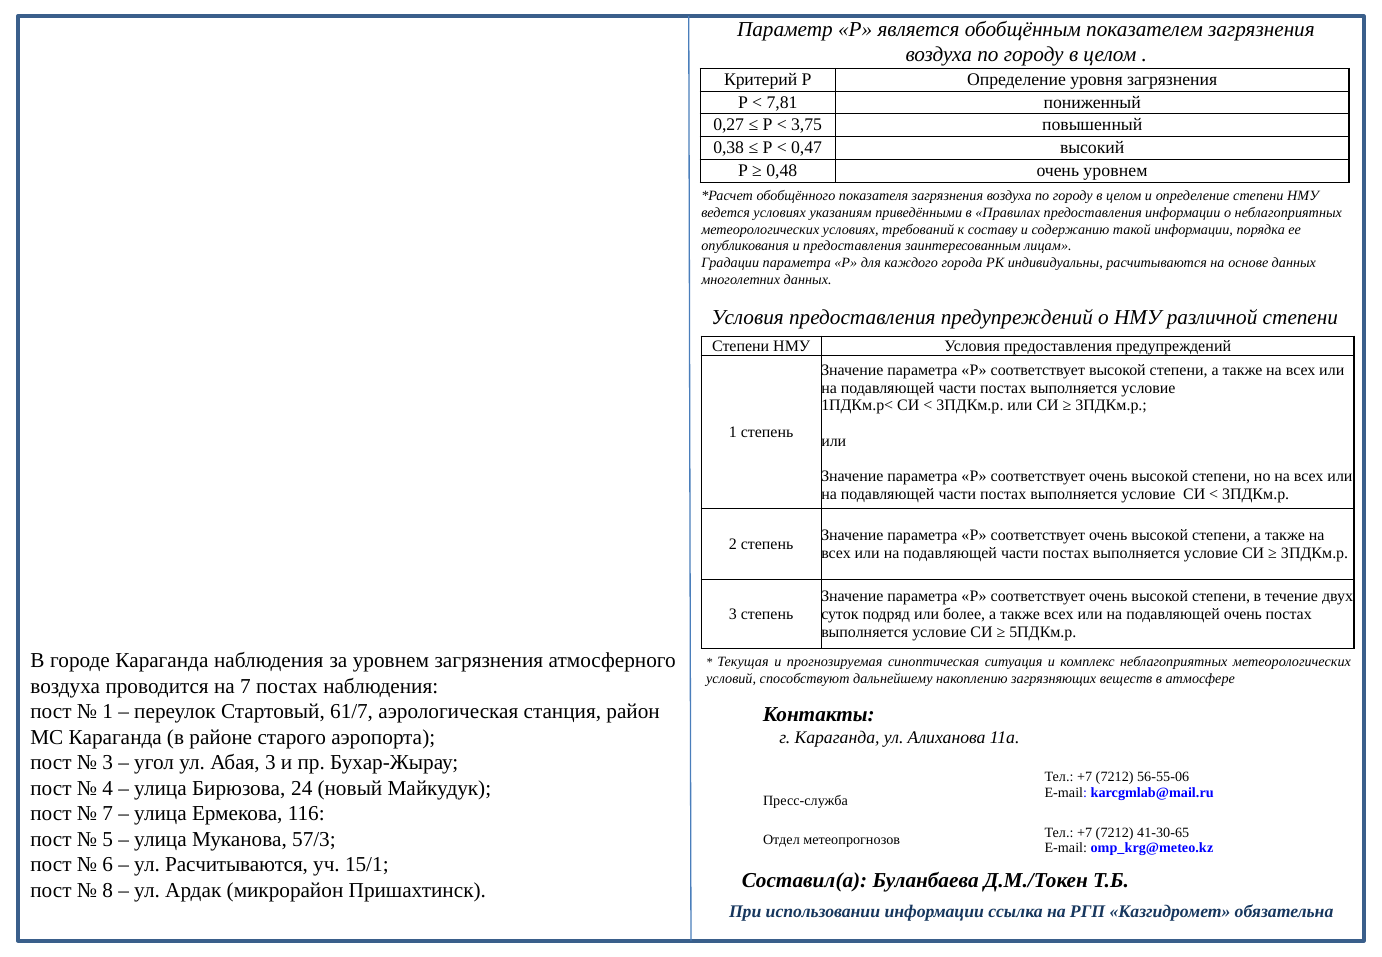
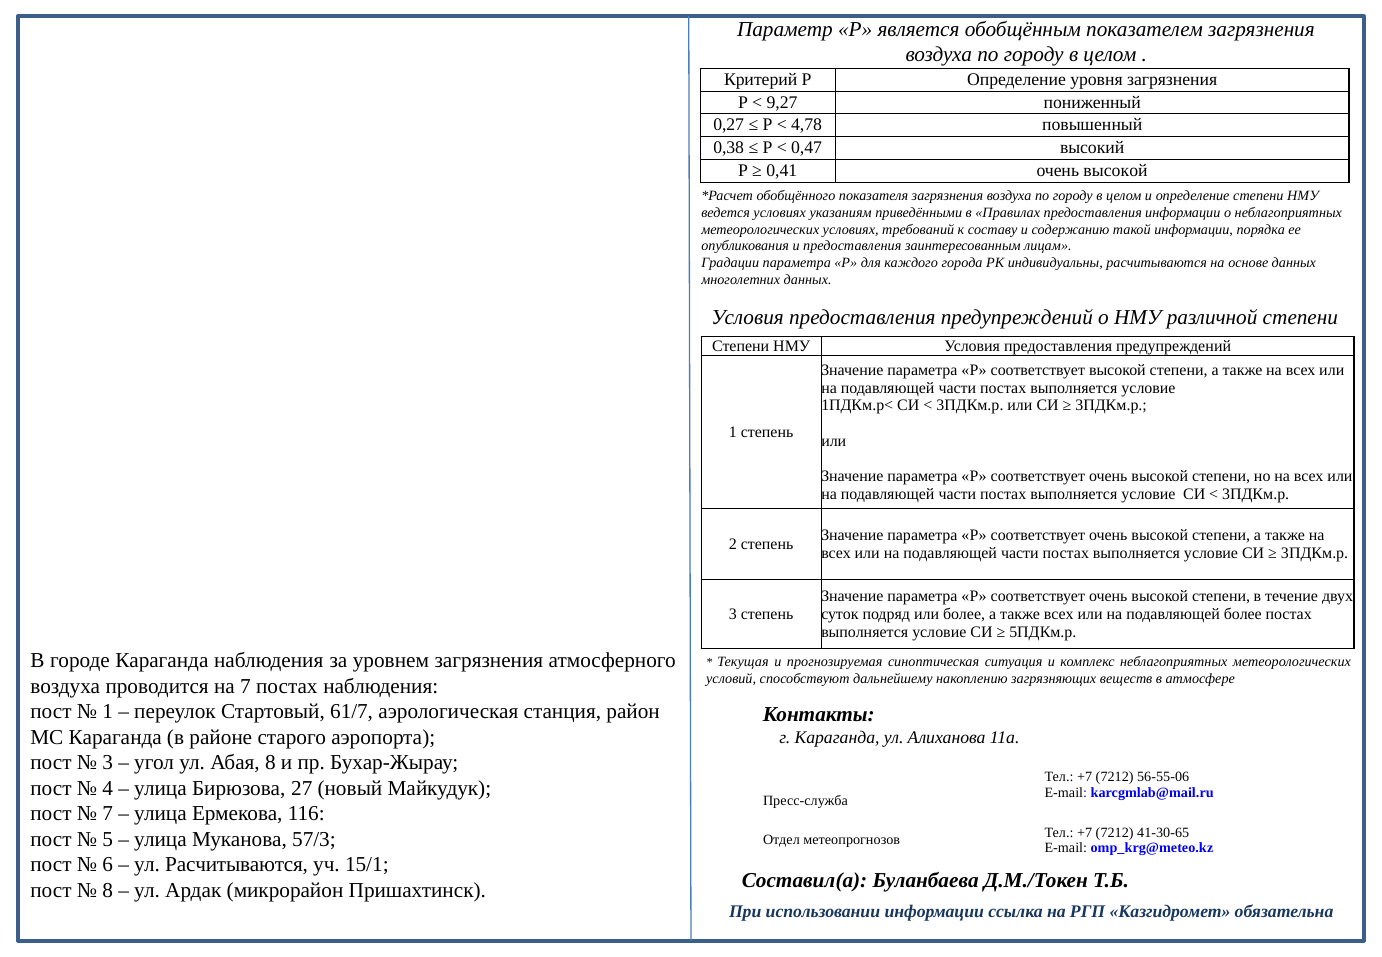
7,81: 7,81 -> 9,27 (782, 102)
3,75: 3,75 -> 4,78 (807, 125)
0,48: 0,48 -> 0,41 (782, 171)
уровнем: уровнем -> высокой (1116, 171)
подавляющей очень: очень -> более (1243, 614)
Абая 3: 3 -> 8 (270, 763)
24: 24 -> 27 (302, 788)
